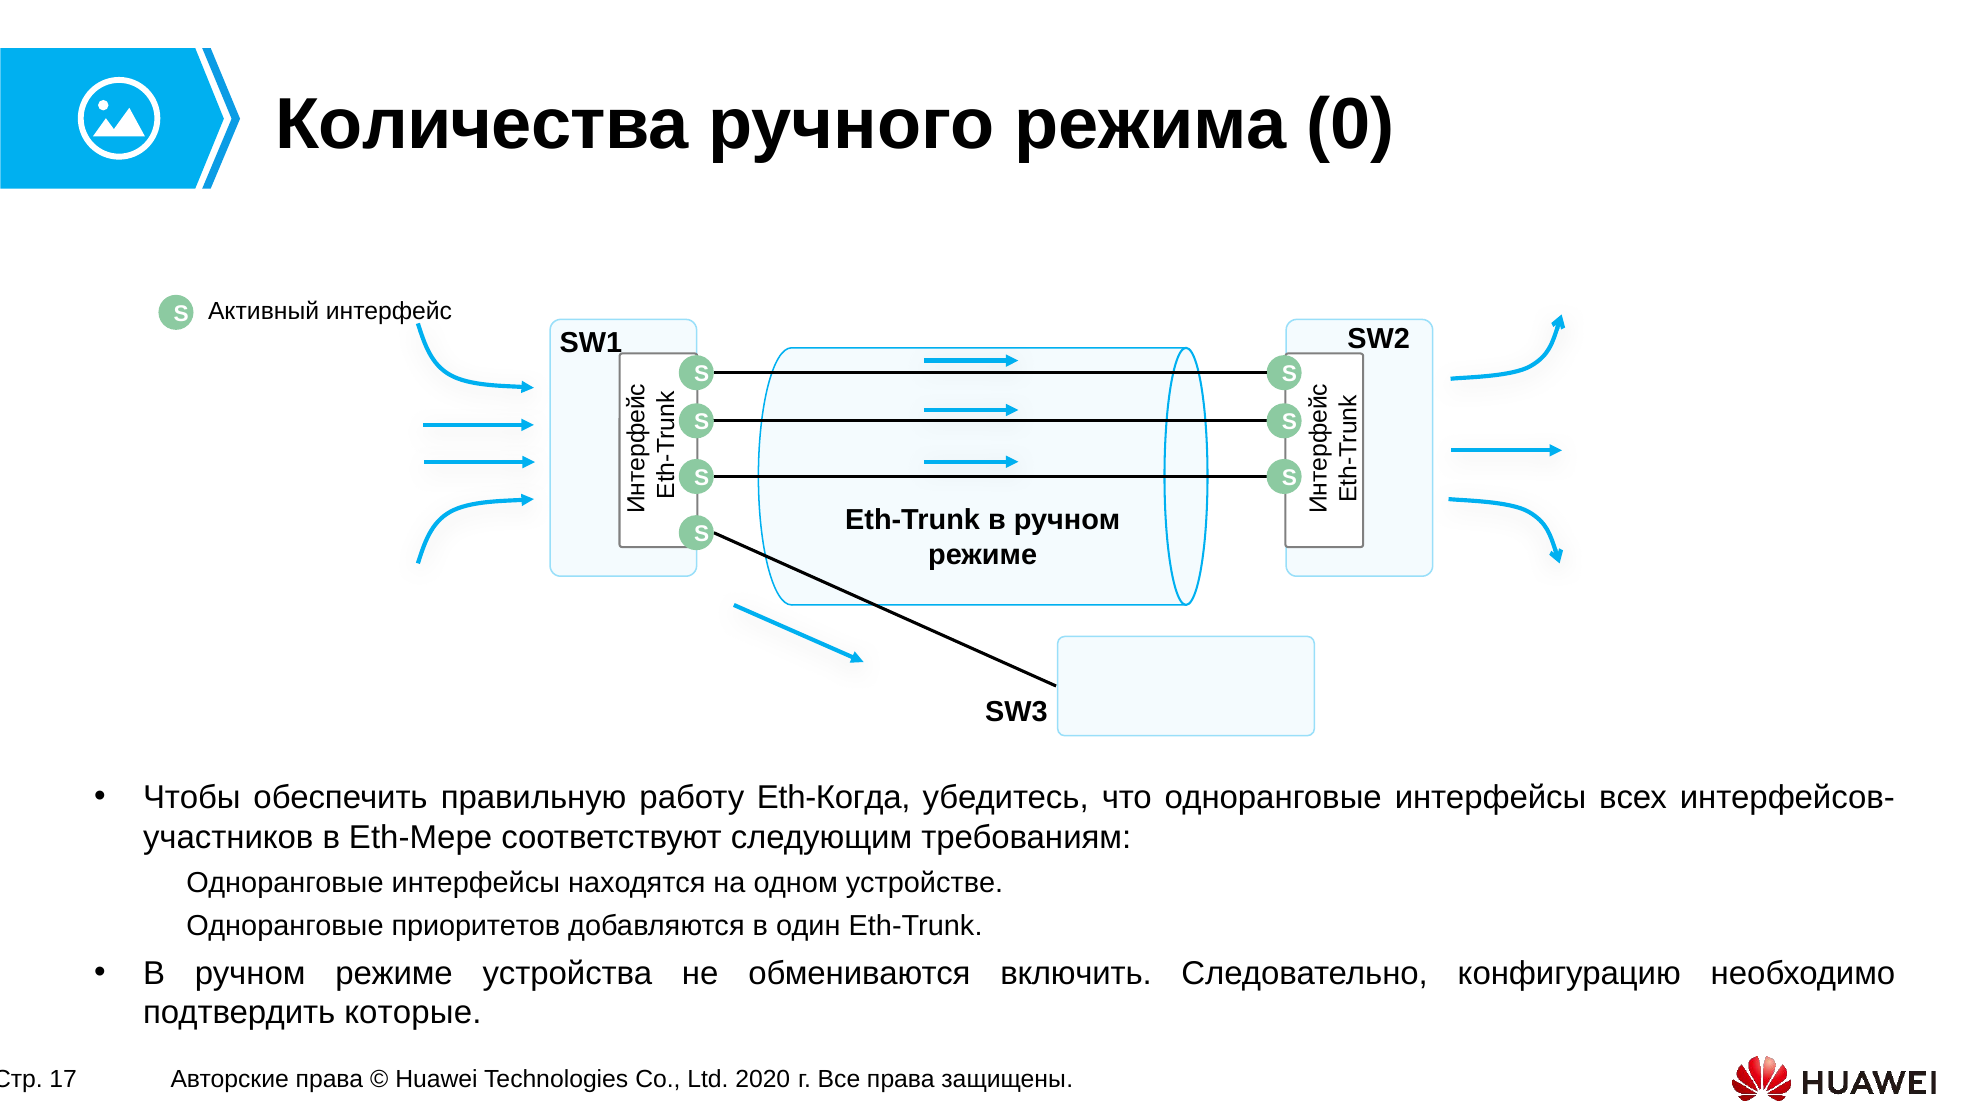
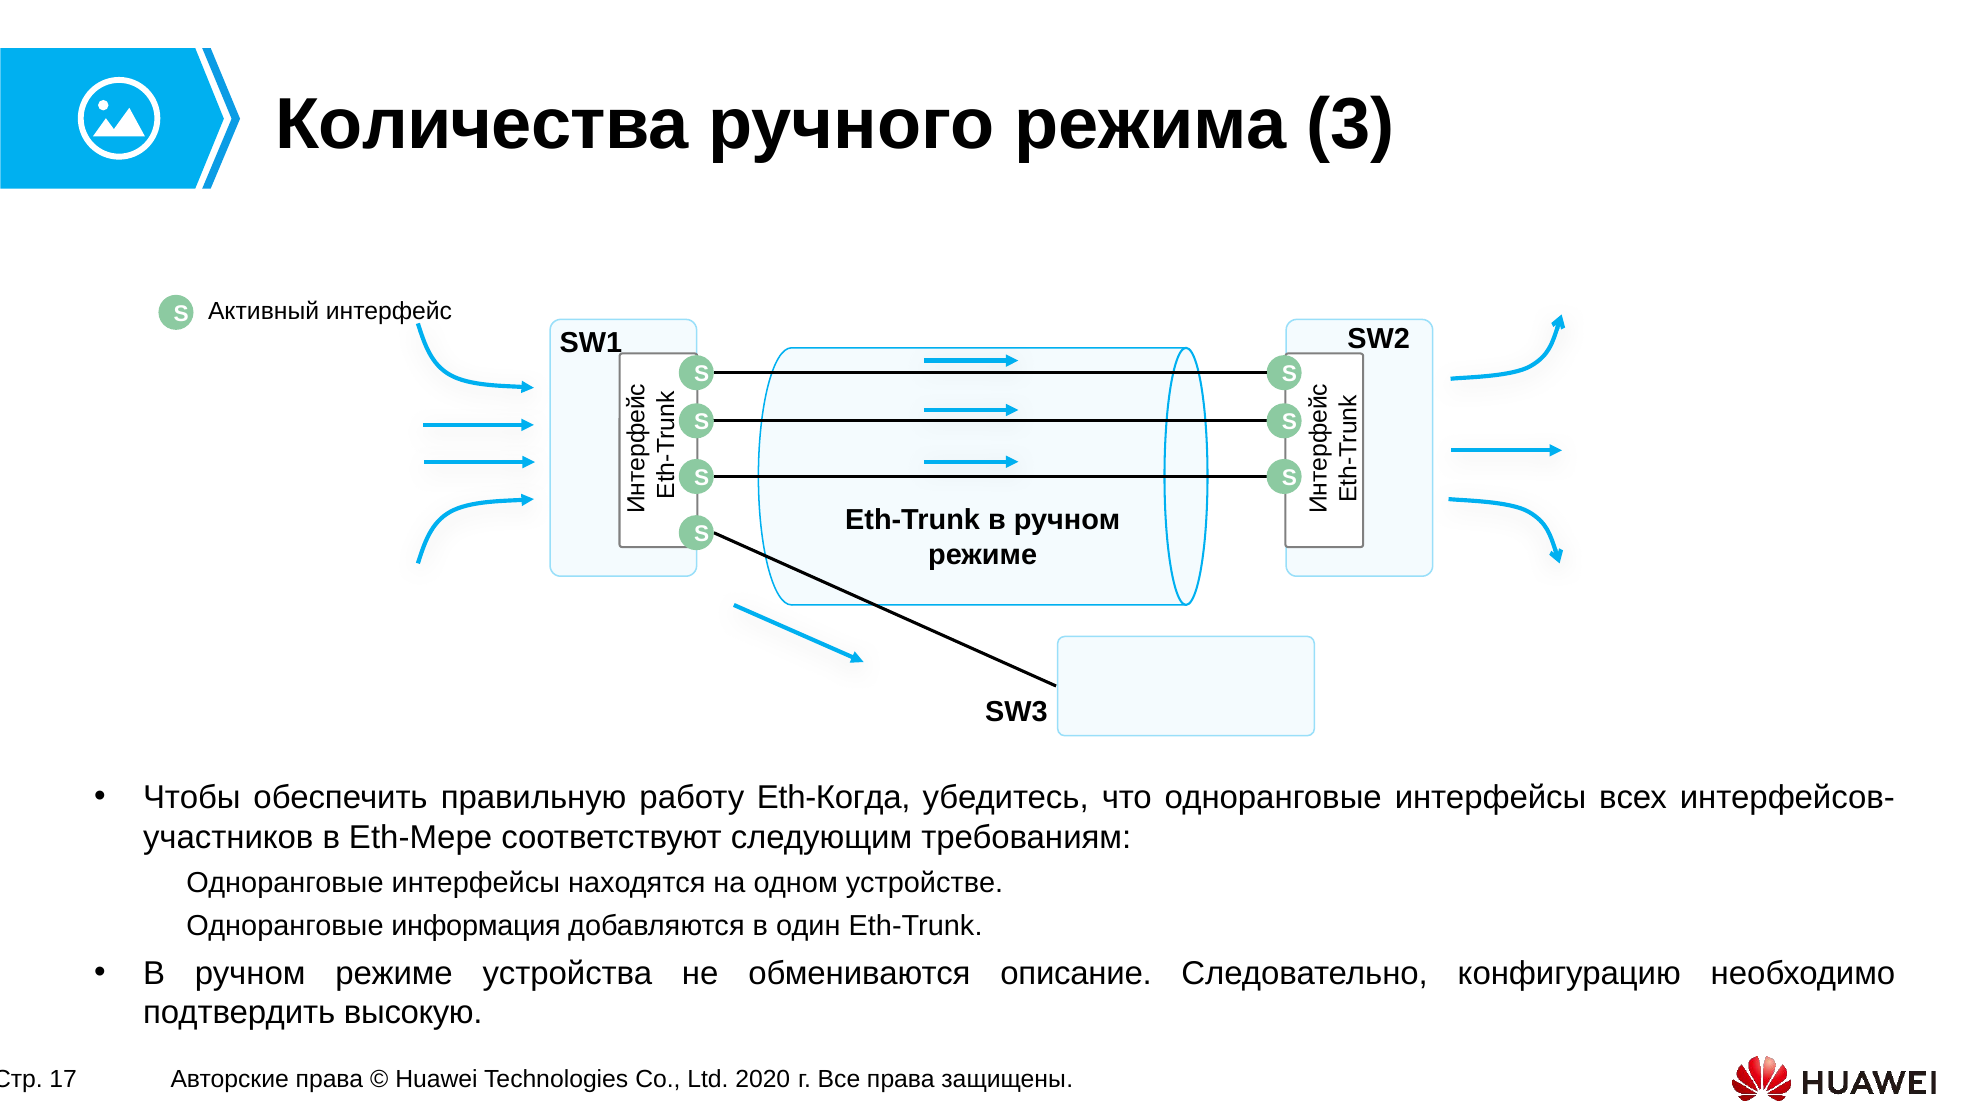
0: 0 -> 3 (1351, 125)
приоритетов: приоритетов -> информация (476, 926)
включить: включить -> описание (1076, 973)
которые: которые -> высокую (413, 1013)
